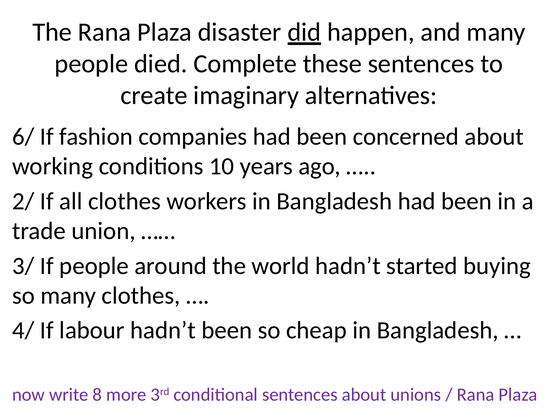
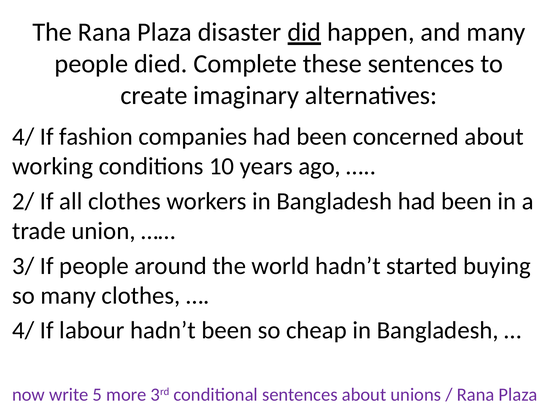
6/: 6/ -> 4/ (23, 136)
8: 8 -> 5 (97, 394)
